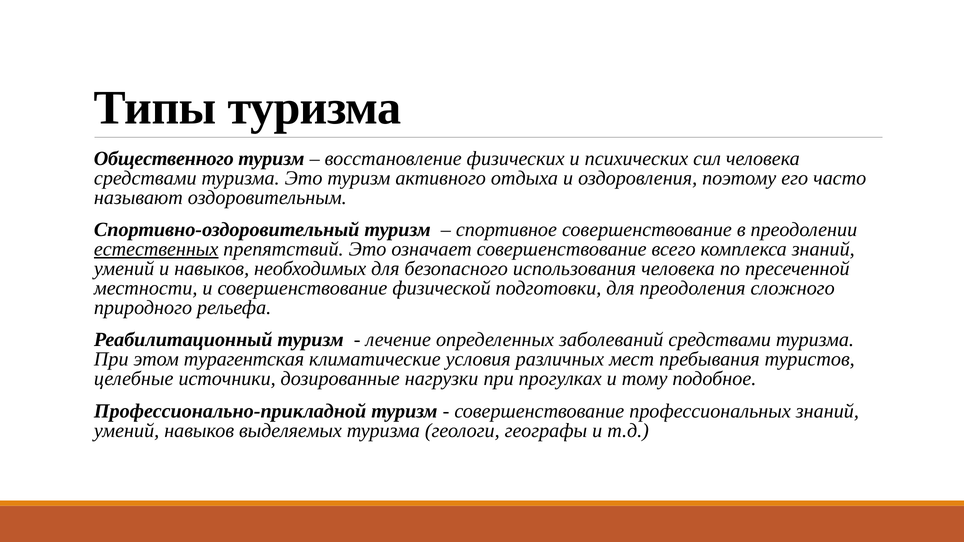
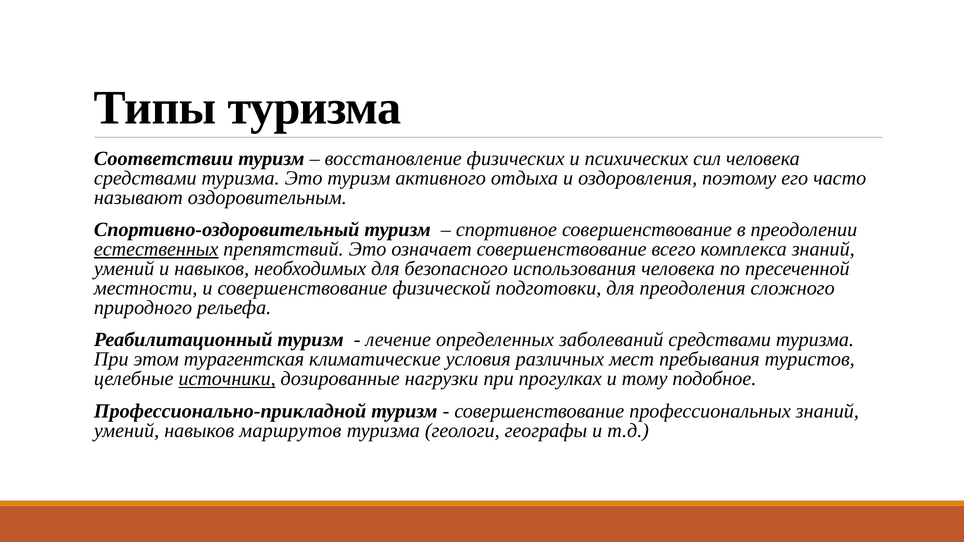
Общественного: Общественного -> Соответствии (164, 159)
источники underline: none -> present (227, 379)
выделяемых: выделяемых -> маршрутов (290, 431)
